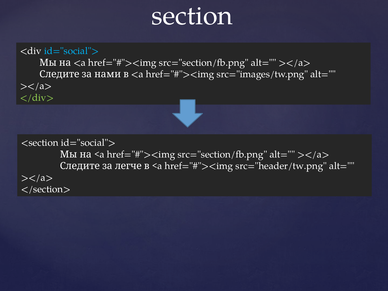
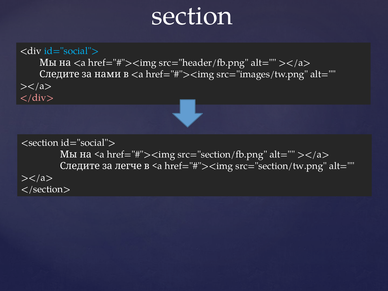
src="section/fb.png: src="section/fb.png -> src="header/fb.png (204, 63)
</div> colour: light green -> pink (37, 98)
src="header/tw.png: src="header/tw.png -> src="section/tw.png (281, 166)
